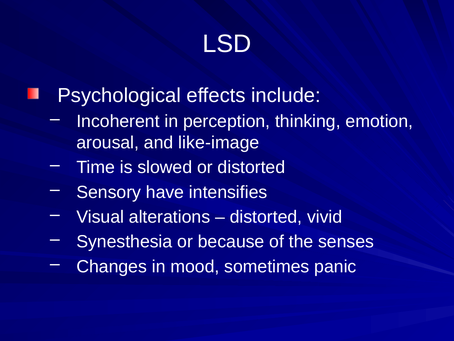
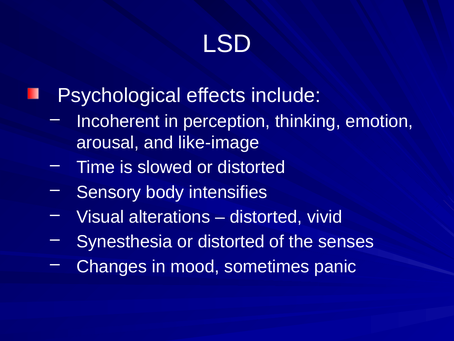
have: have -> body (165, 192)
Synesthesia or because: because -> distorted (231, 241)
